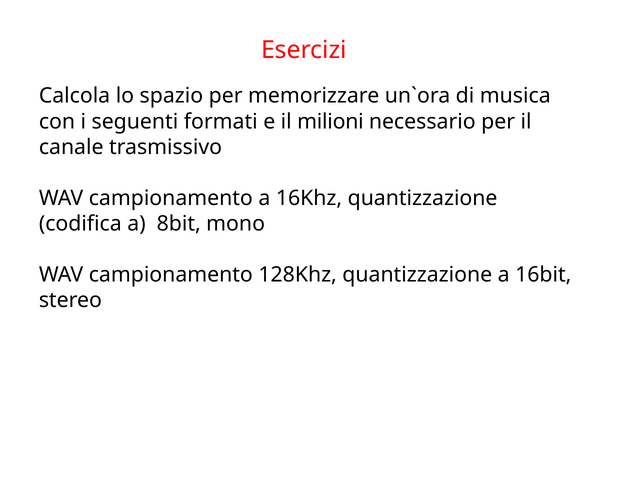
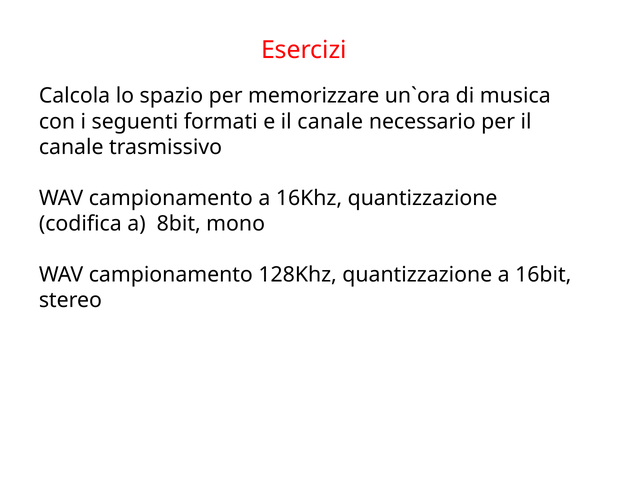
e il milioni: milioni -> canale (330, 121)
